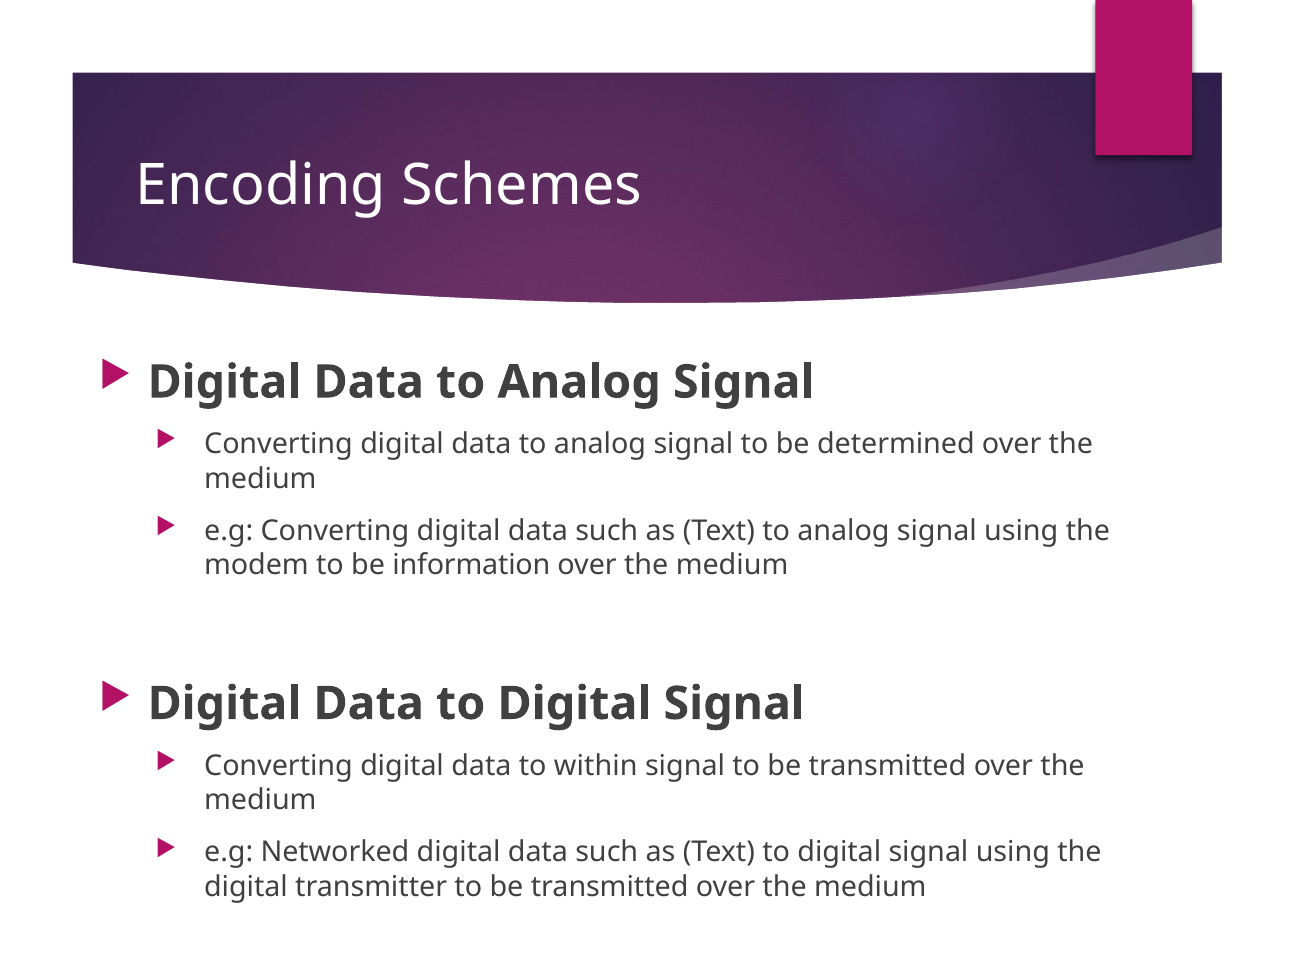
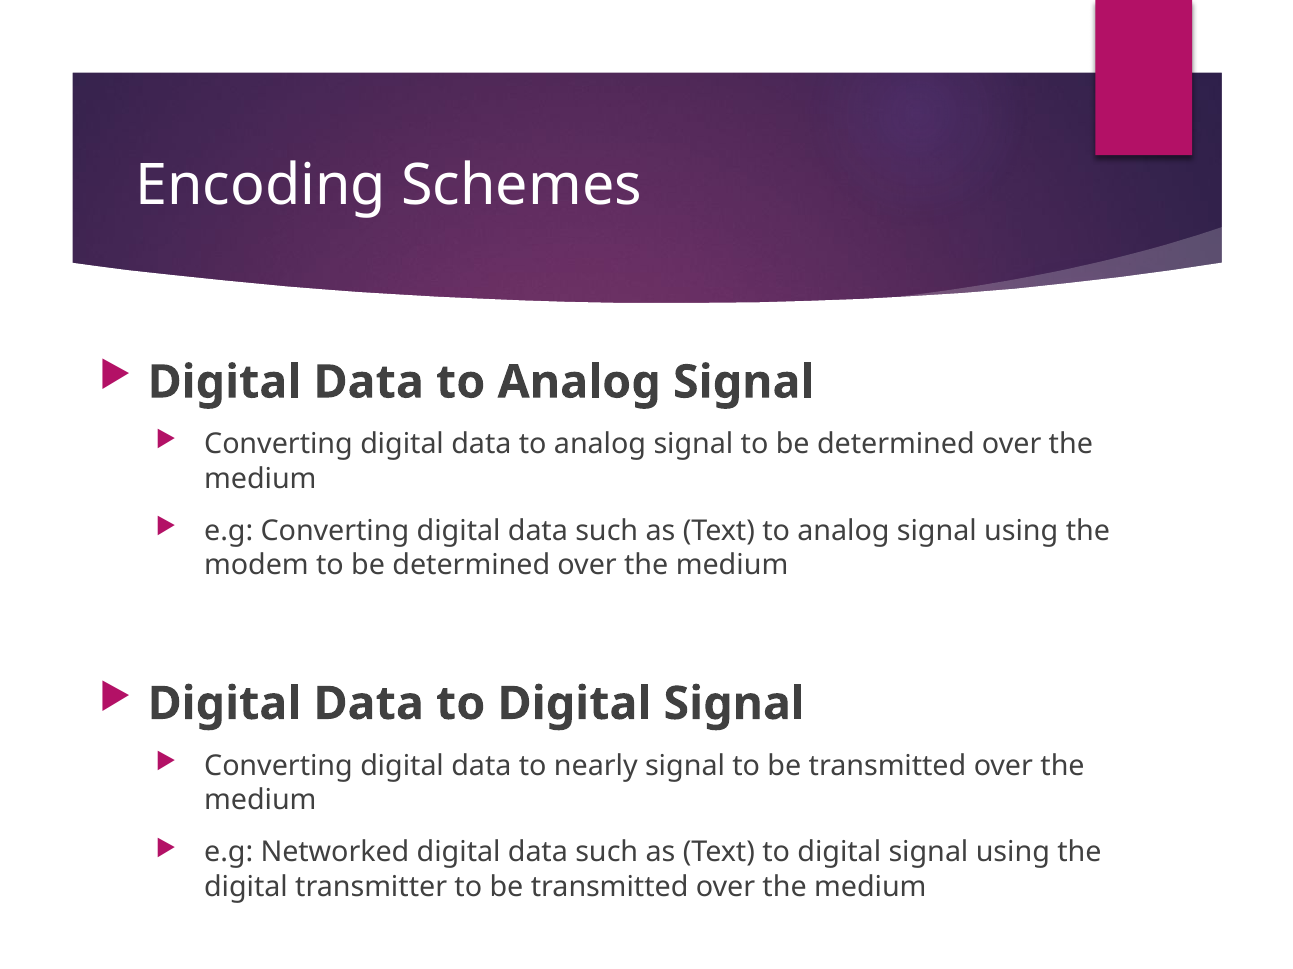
modem to be information: information -> determined (471, 566)
within: within -> nearly (596, 766)
